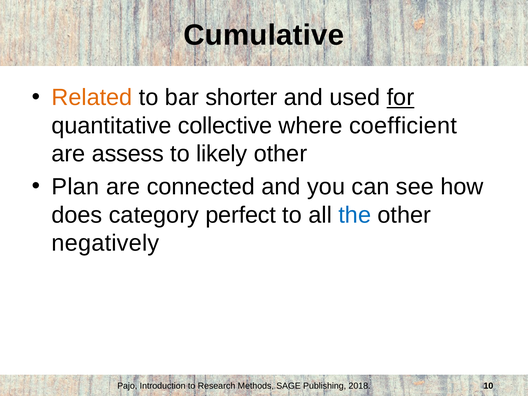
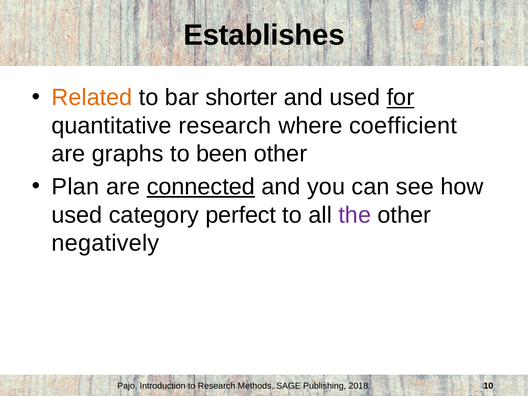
Cumulative: Cumulative -> Establishes (264, 35)
quantitative collective: collective -> research (225, 126)
assess: assess -> graphs (128, 154)
likely: likely -> been (222, 154)
connected underline: none -> present (201, 187)
does: does -> used (77, 215)
the colour: blue -> purple (355, 215)
